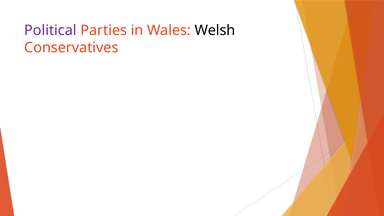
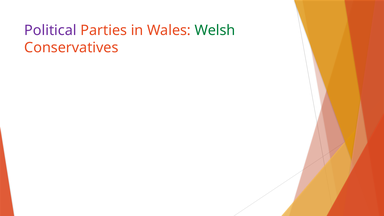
Welsh colour: black -> green (215, 30)
